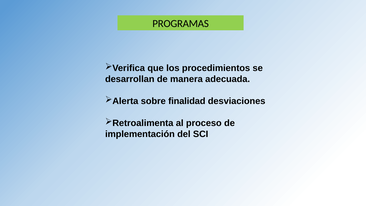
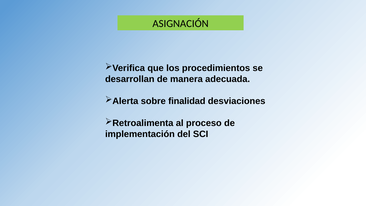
PROGRAMAS: PROGRAMAS -> ASIGNACIÓN (181, 24)
